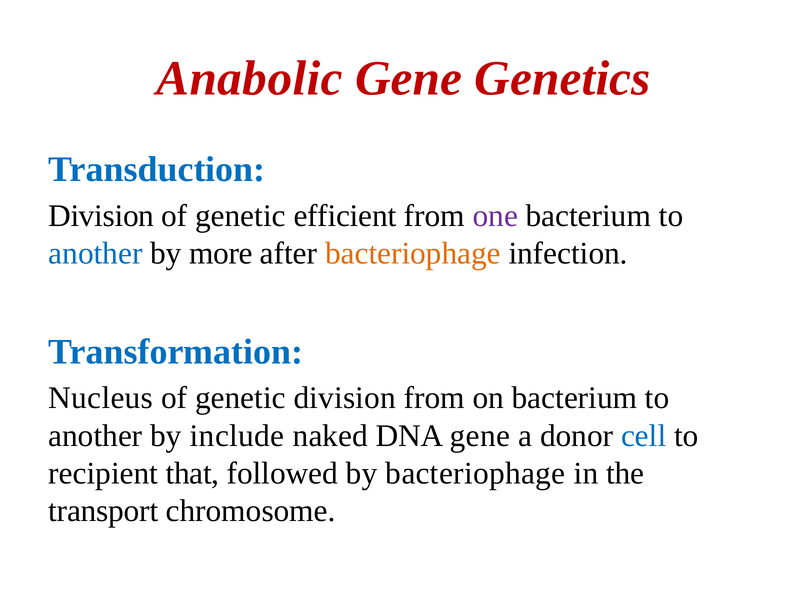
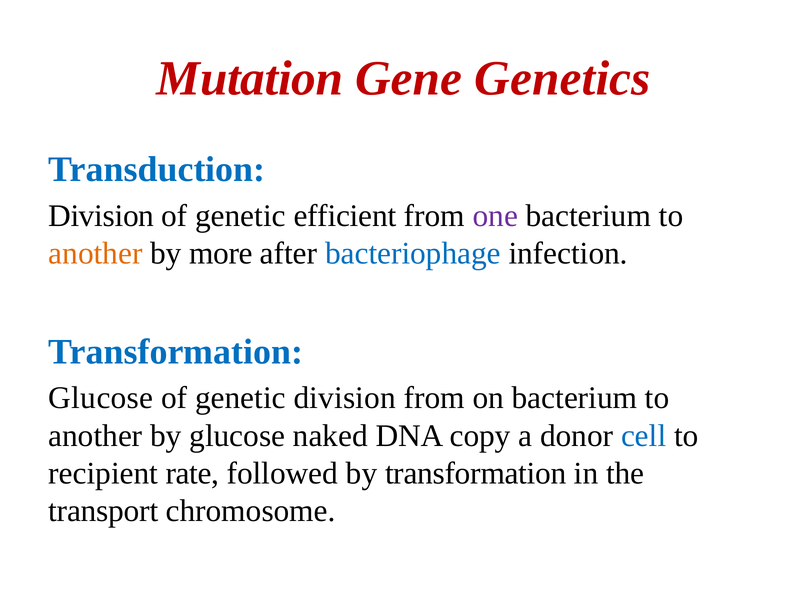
Anabolic: Anabolic -> Mutation (250, 78)
another colour: blue -> orange (95, 254)
bacteriophage colour: orange -> blue (413, 254)
Nucleus: Nucleus -> Glucose (101, 398)
by include: include -> glucose (237, 436)
DNA gene: gene -> copy (480, 436)
that: that -> rate (192, 473)
by bacteriophage: bacteriophage -> transformation (476, 473)
